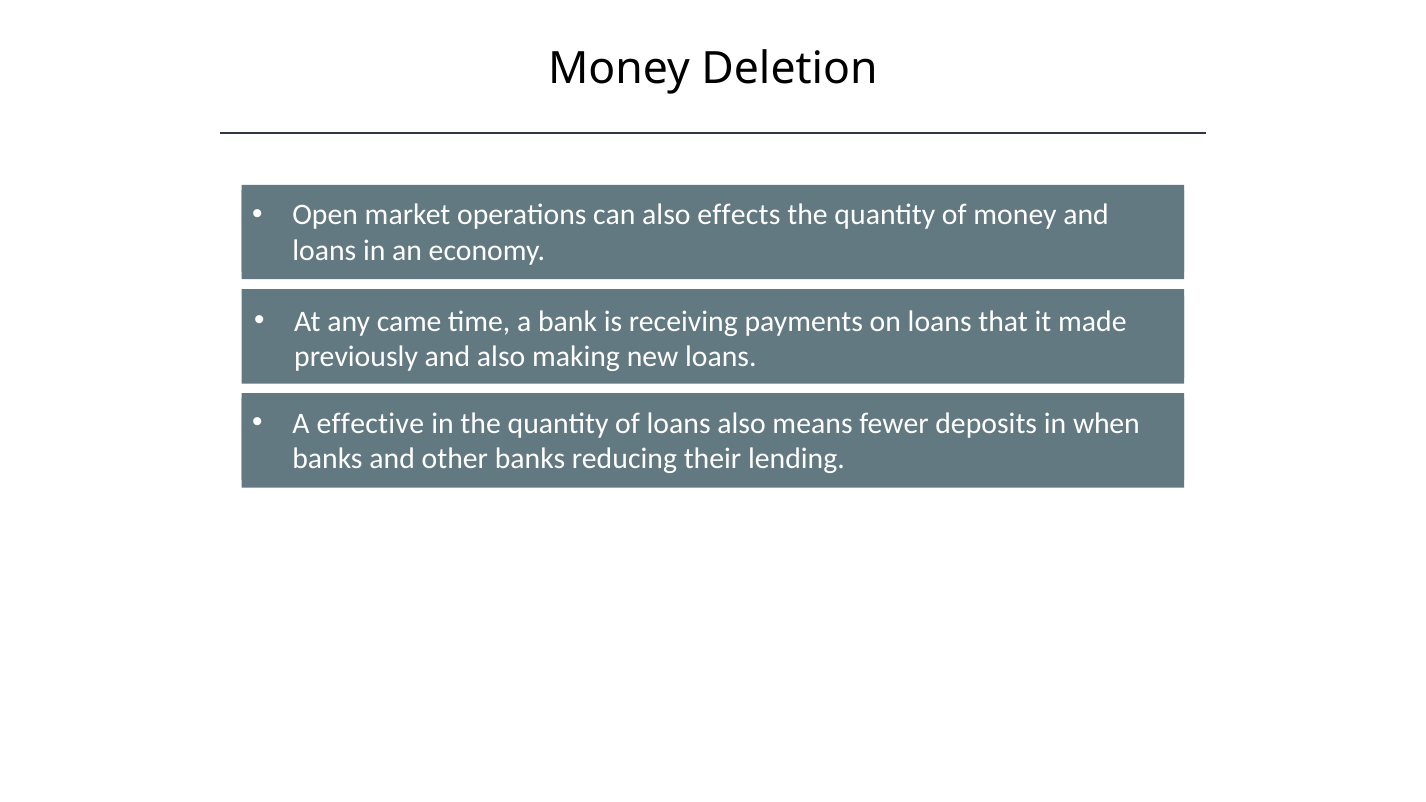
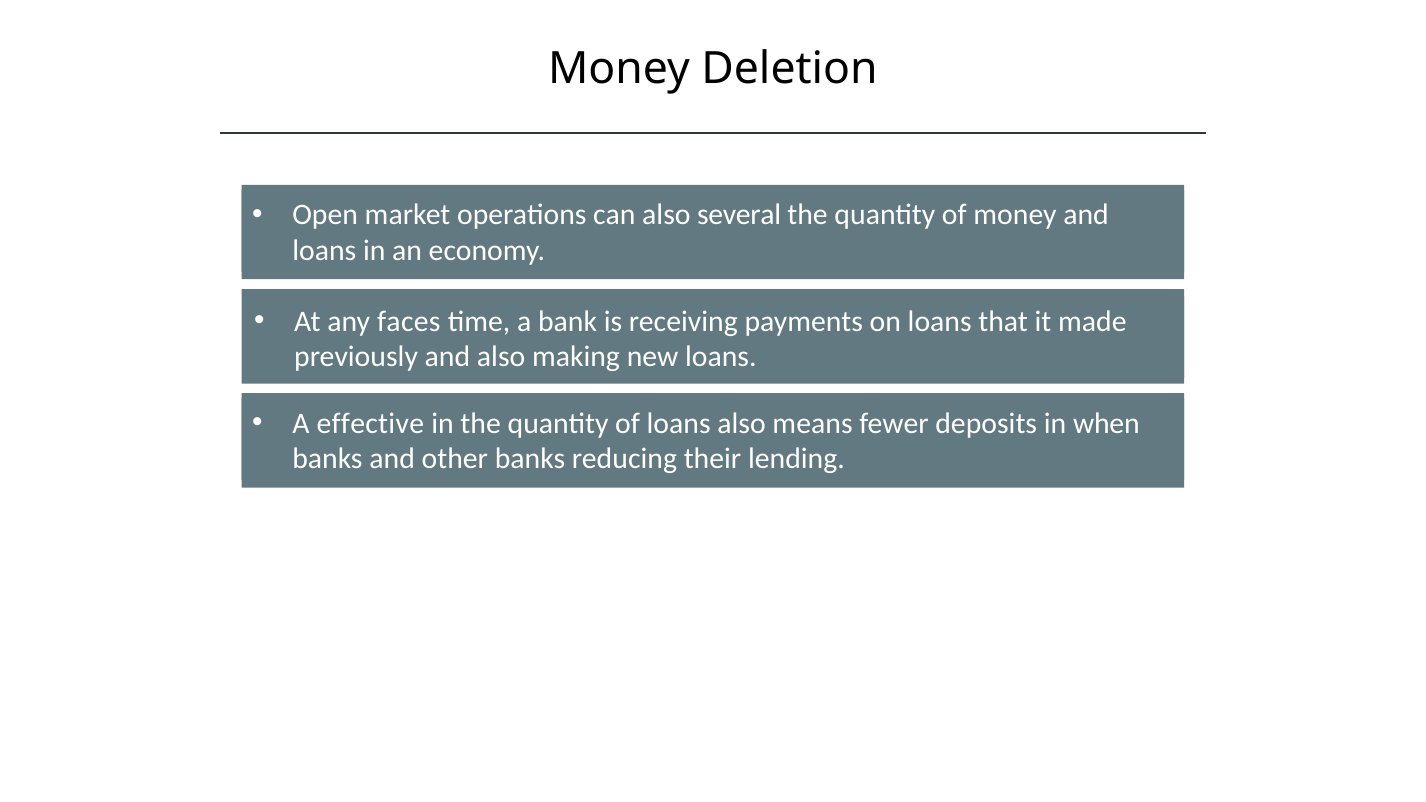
effects: effects -> several (739, 215)
came: came -> faces (409, 321)
